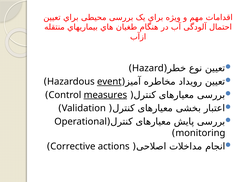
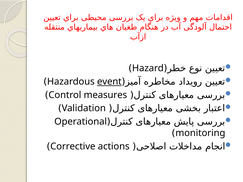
measures underline: present -> none (105, 95)
